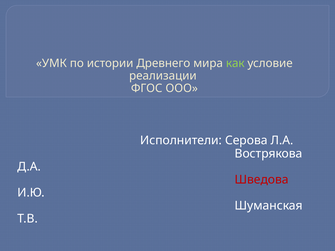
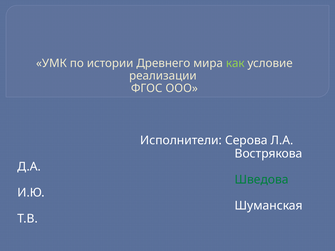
Шведова colour: red -> green (262, 180)
